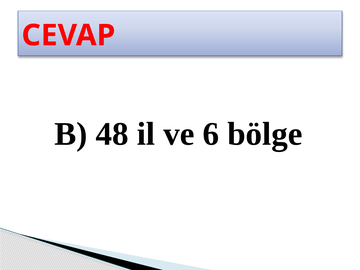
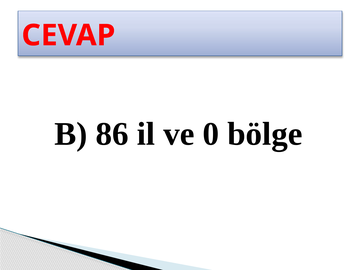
48: 48 -> 86 (112, 134)
6: 6 -> 0 (211, 134)
